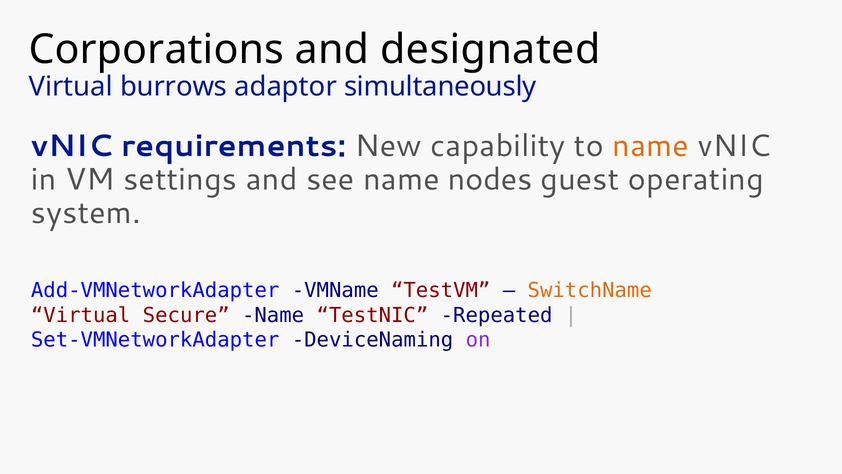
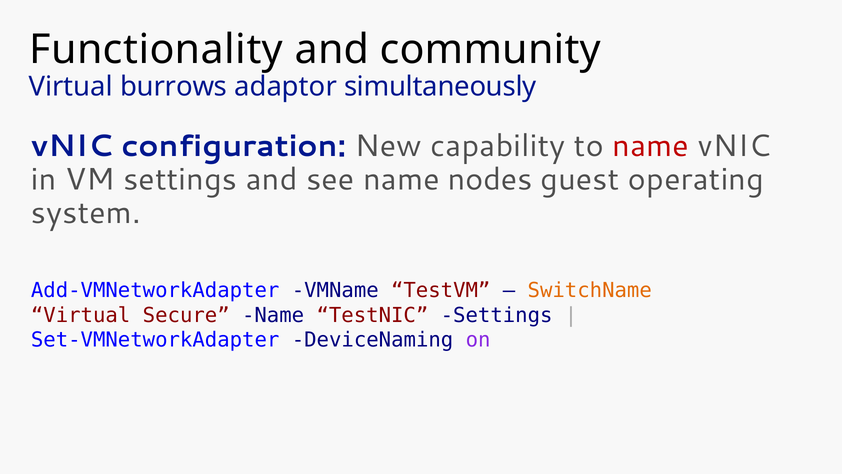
Corporations: Corporations -> Functionality (156, 49)
designated: designated -> community (490, 49)
requirements: requirements -> configuration (234, 146)
name colour: orange -> red (651, 146)
TestNIC Repeated: Repeated -> Settings (497, 315)
